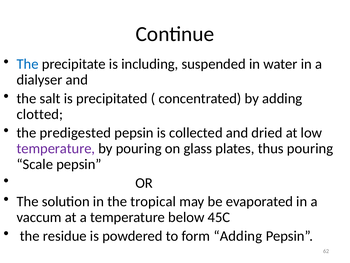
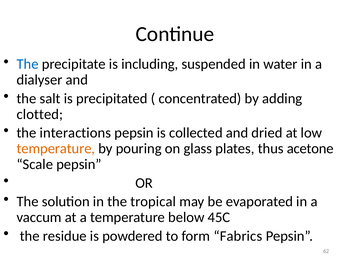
predigested: predigested -> interactions (75, 133)
temperature colour: purple -> orange (56, 148)
thus pouring: pouring -> acetone (310, 148)
form Adding: Adding -> Fabrics (238, 236)
